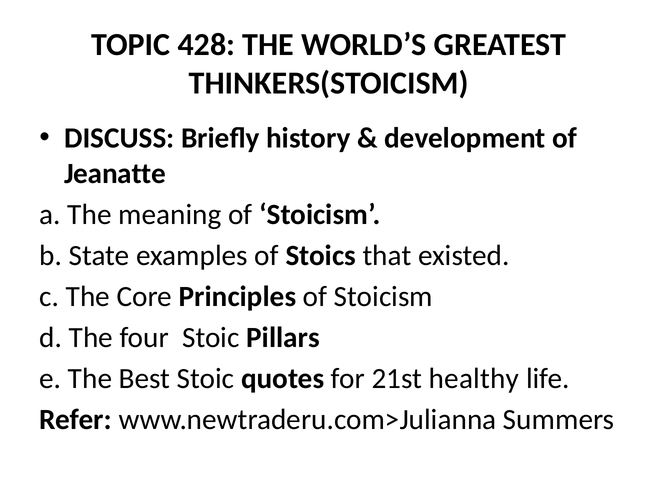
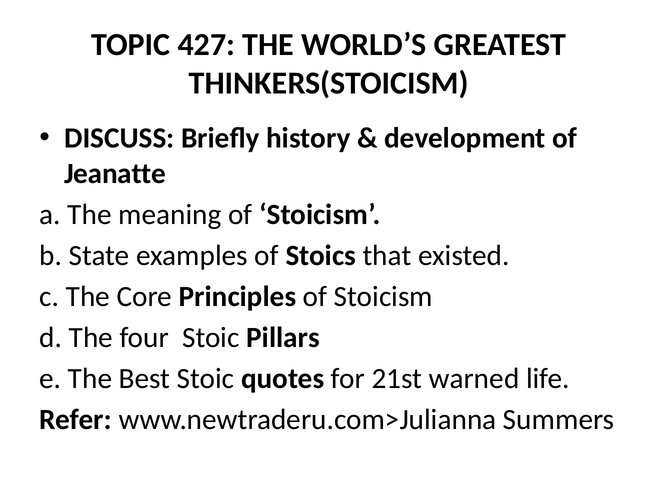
428: 428 -> 427 (206, 44)
healthy: healthy -> warned (474, 378)
